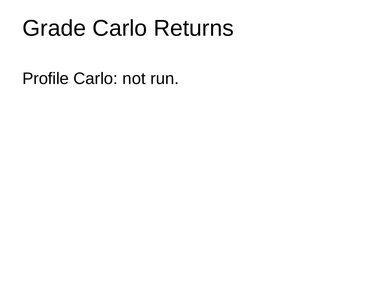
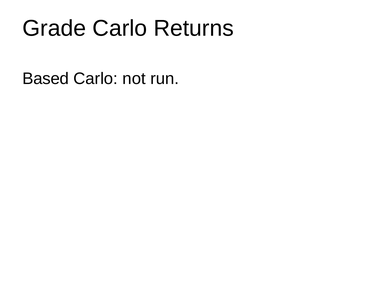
Profile: Profile -> Based (46, 79)
